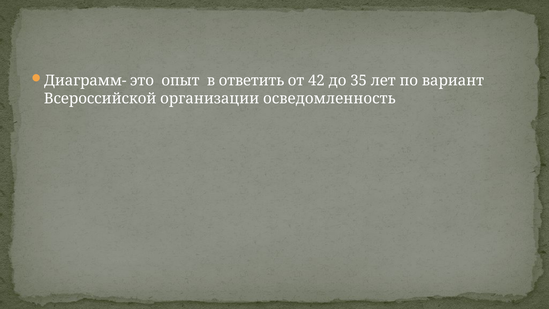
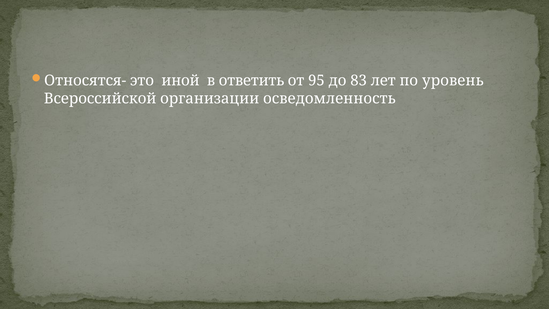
Диаграмм-: Диаграмм- -> Относятся- (85, 81)
опыт: опыт -> иной (180, 81)
42: 42 -> 95 (316, 81)
35: 35 -> 83 (359, 81)
вариант: вариант -> уровень (453, 81)
